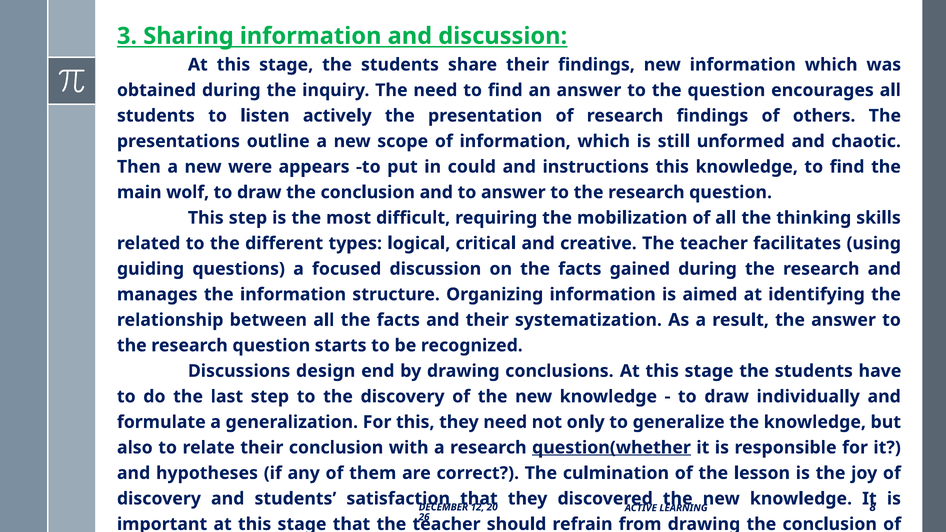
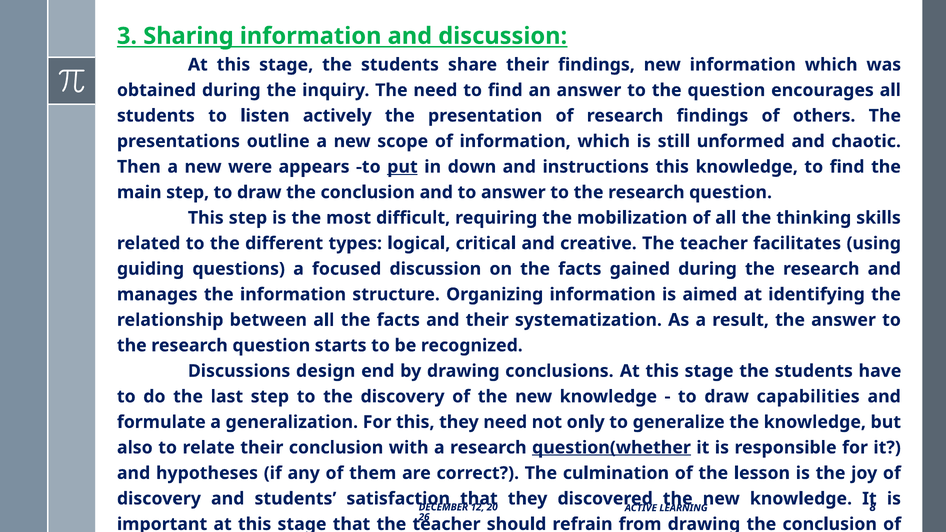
put underline: none -> present (402, 167)
could: could -> down (472, 167)
main wolf: wolf -> step (188, 192)
individually: individually -> capabilities (808, 397)
